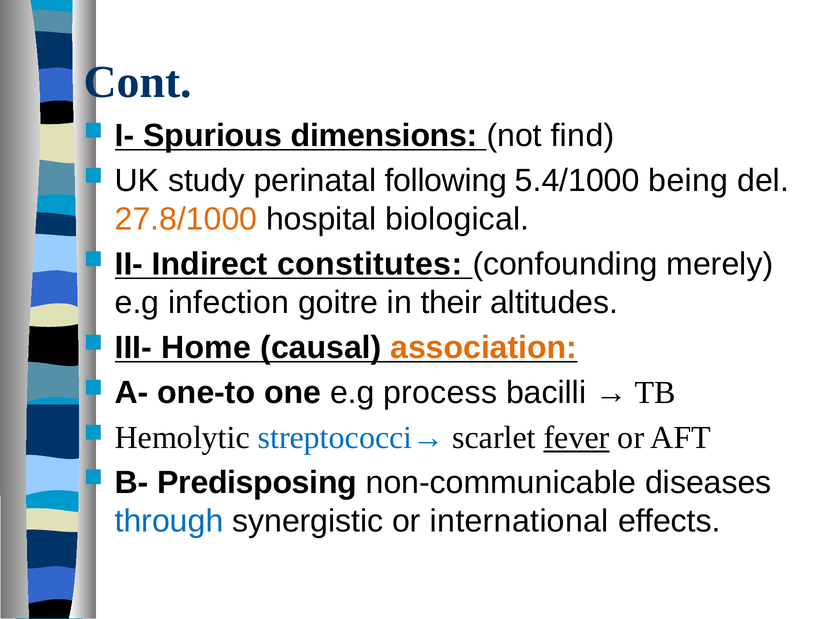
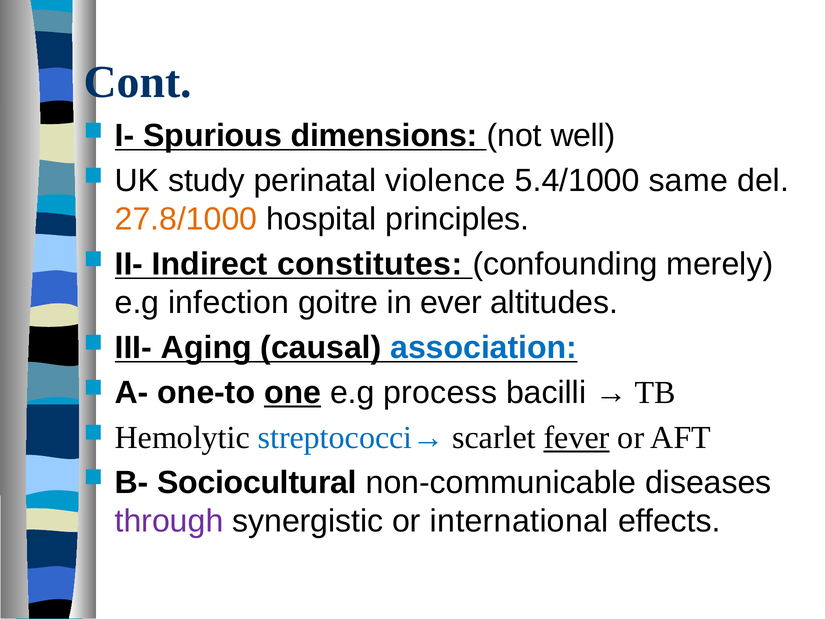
find: find -> well (583, 136)
following: following -> violence (445, 181)
being: being -> same (688, 181)
biological: biological -> principles (457, 219)
their: their -> ever (451, 303)
Home: Home -> Aging (206, 348)
association colour: orange -> blue (484, 348)
one underline: none -> present (293, 392)
Predisposing: Predisposing -> Sociocultural (257, 482)
through colour: blue -> purple (169, 521)
